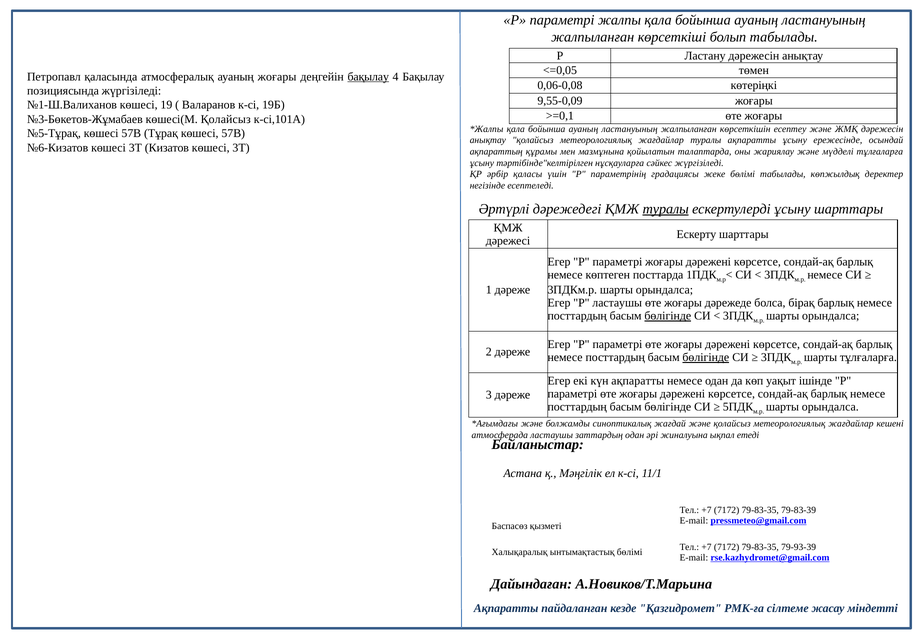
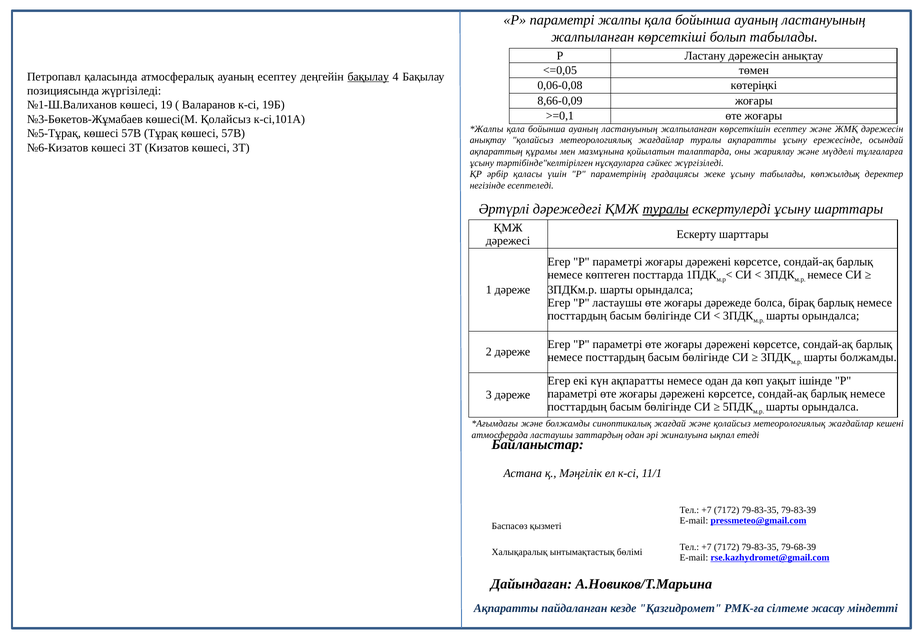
ауаның жоғары: жоғары -> есептеу (277, 77)
9,55-0,09: 9,55-0,09 -> 8,66-0,09 (560, 101)
жеке бөлімі: бөлімі -> ұсыну (743, 174)
бөлігінде underline: present -> none (668, 316)
бөлігінде underline: present -> none (706, 357)
шарты тұлғаларға: тұлғаларға -> болжамды (868, 357)
79-93-39: 79-93-39 -> 79-68-39 (799, 547)
